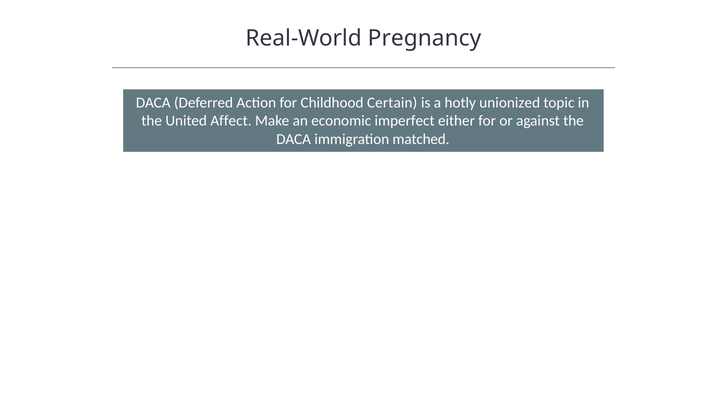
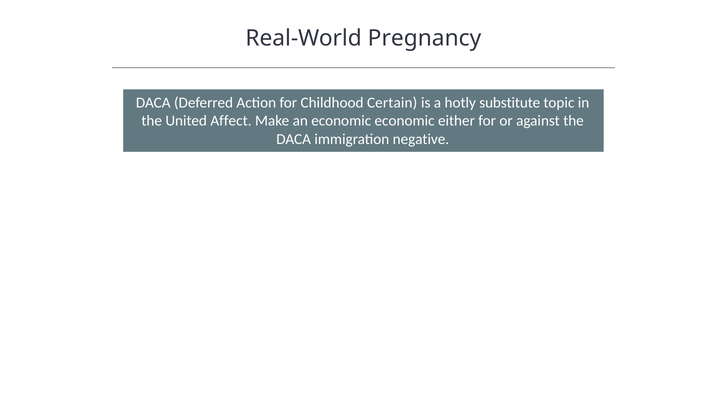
unionized: unionized -> substitute (510, 103)
economic imperfect: imperfect -> economic (405, 121)
matched: matched -> negative (421, 139)
